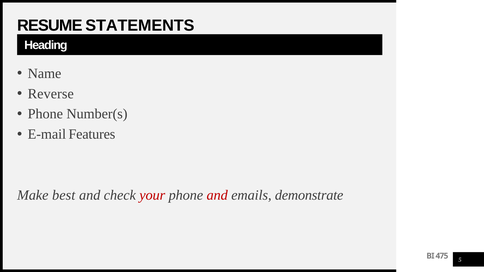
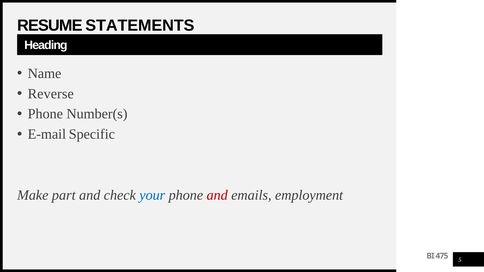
Features: Features -> Specific (92, 134)
best: best -> part (64, 195)
your colour: red -> blue (152, 195)
demonstrate: demonstrate -> employment (309, 195)
